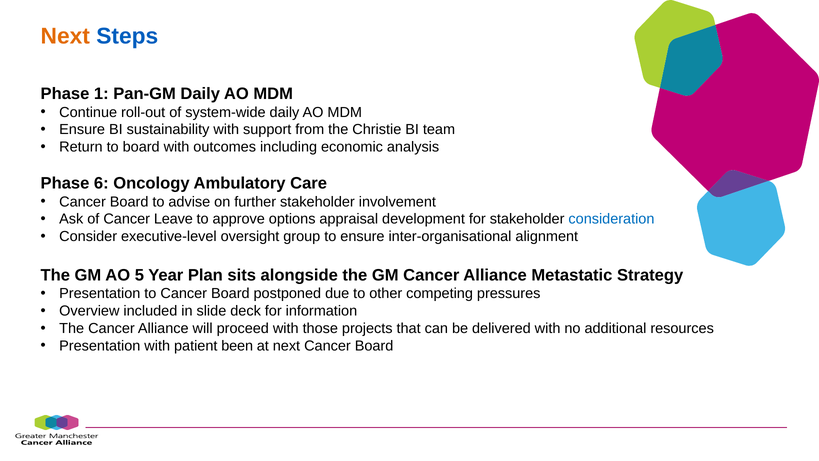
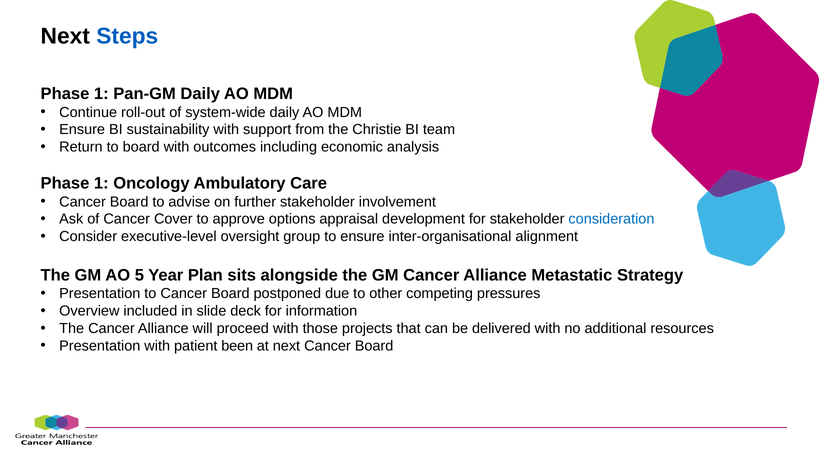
Next colour: orange -> black (65, 36)
6: 6 -> 1 (101, 183)
Leave: Leave -> Cover (173, 219)
